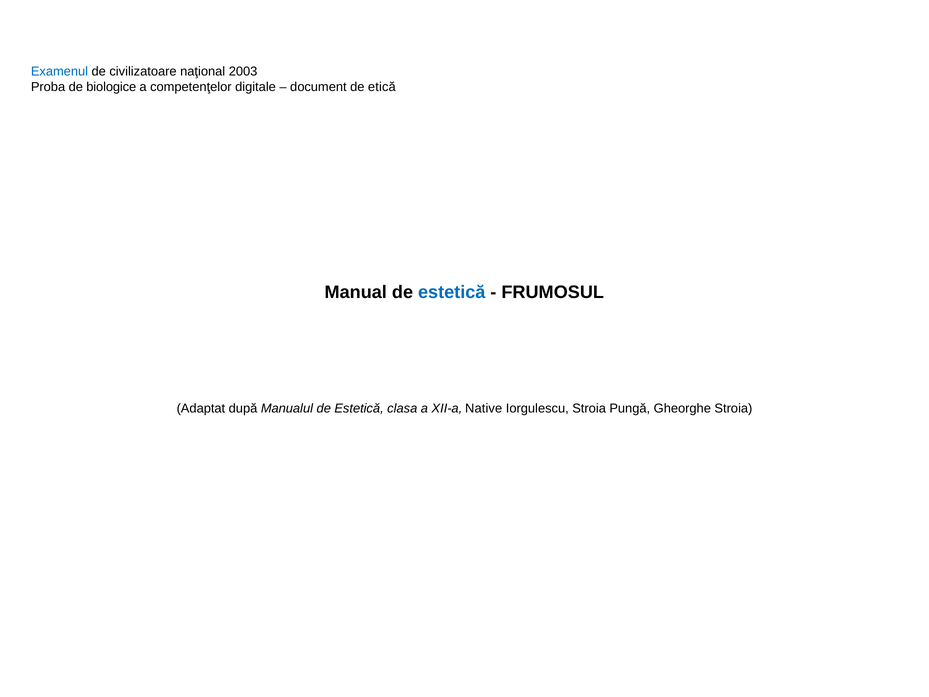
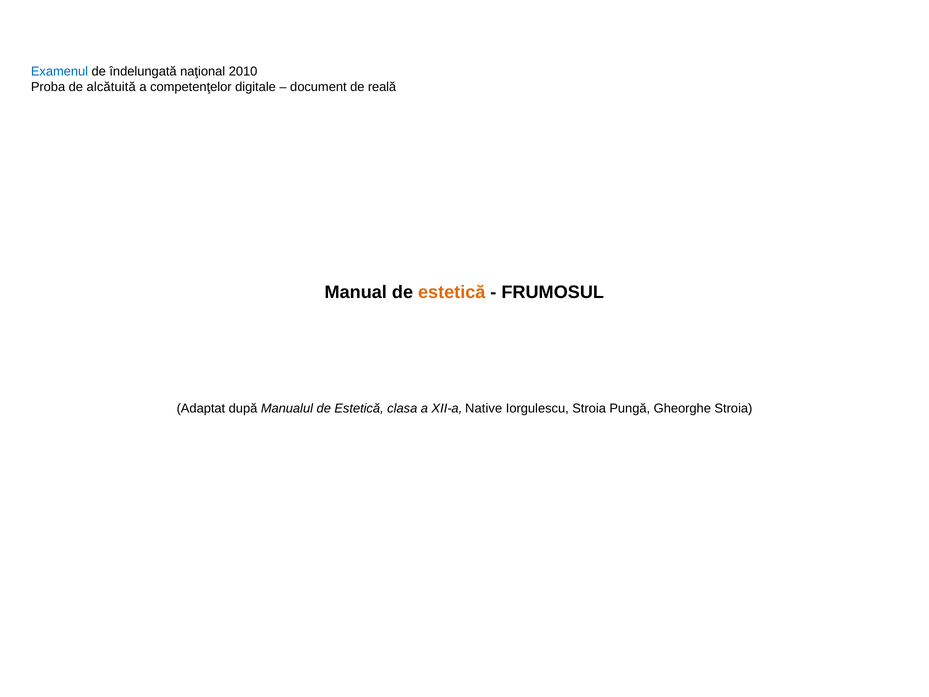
civilizatoare: civilizatoare -> îndelungată (143, 72)
2003: 2003 -> 2010 (243, 72)
biologice: biologice -> alcătuită (111, 87)
etică: etică -> reală (382, 87)
estetică colour: blue -> orange (452, 292)
